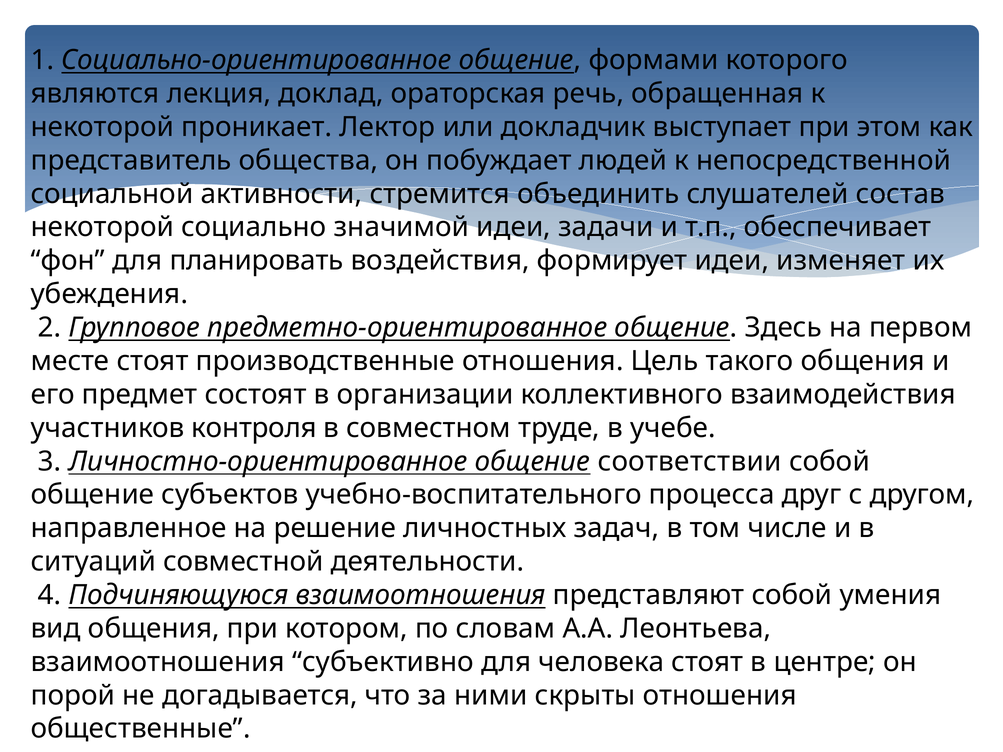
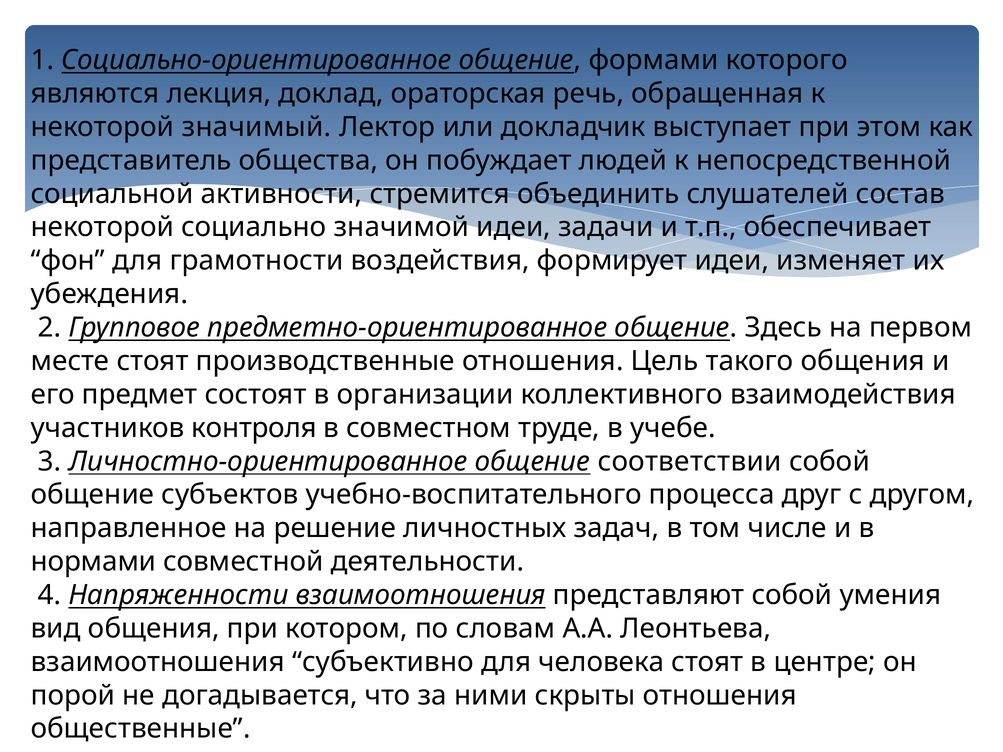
проникает: проникает -> значимый (256, 127)
планировать: планировать -> грамотности (256, 261)
ситуаций: ситуаций -> нормами (93, 562)
Подчиняющуюся: Подчиняющуюся -> Напряженности (178, 595)
